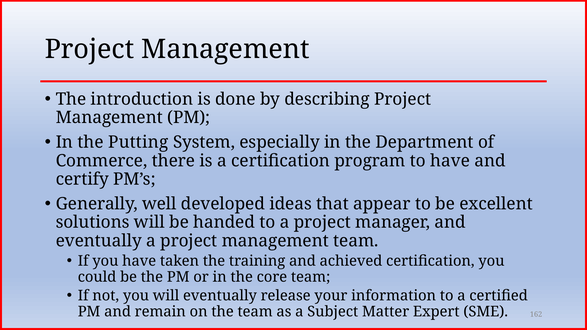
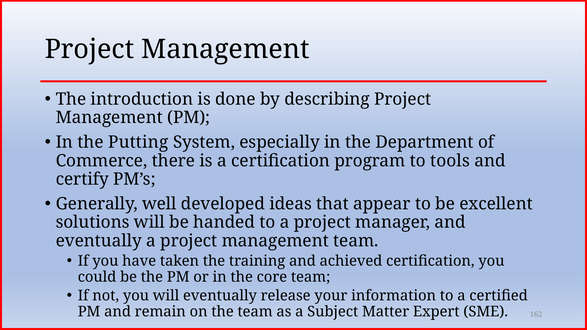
to have: have -> tools (450, 161)
